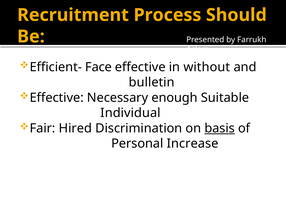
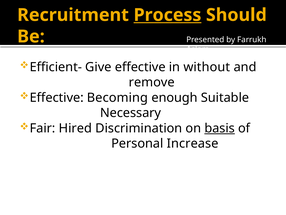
Process underline: none -> present (167, 15)
Face: Face -> Give (98, 67)
bulletin: bulletin -> remove (152, 82)
Necessary: Necessary -> Becoming (117, 97)
Individual: Individual -> Necessary (131, 113)
